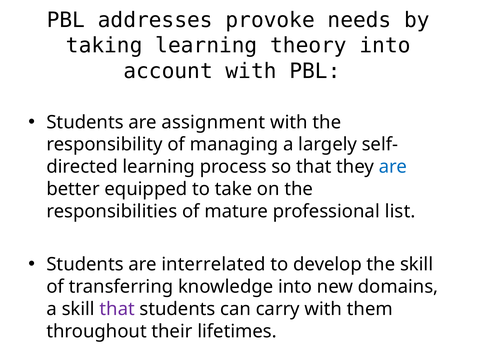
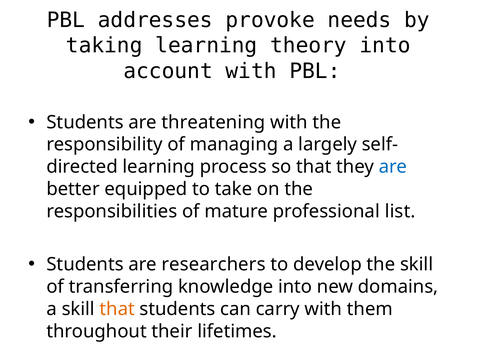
assignment: assignment -> threatening (213, 122)
interrelated: interrelated -> researchers (213, 264)
that colour: purple -> orange (117, 309)
